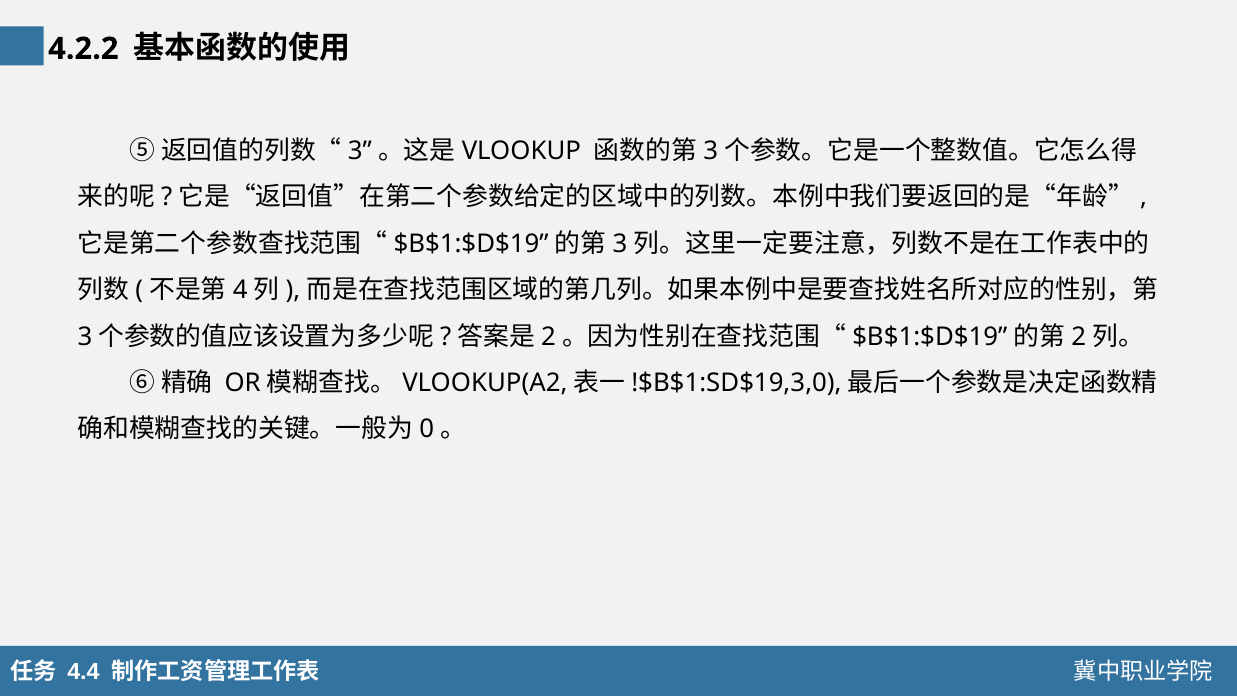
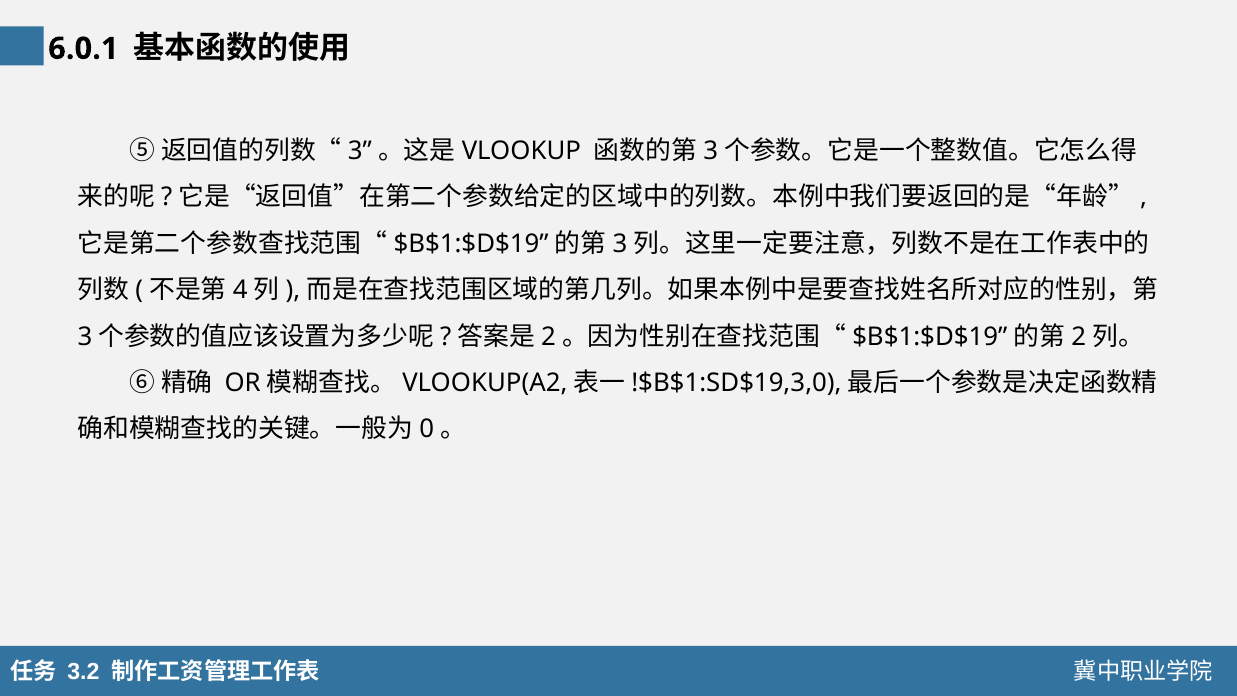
4.2.2: 4.2.2 -> 6.0.1 (83, 49)
4.4: 4.4 -> 3.2 (83, 672)
